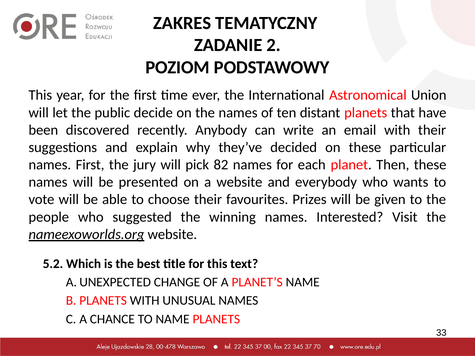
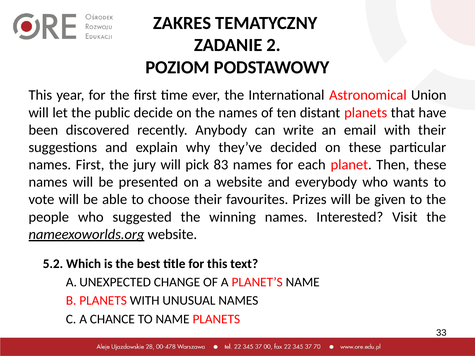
82: 82 -> 83 (221, 165)
